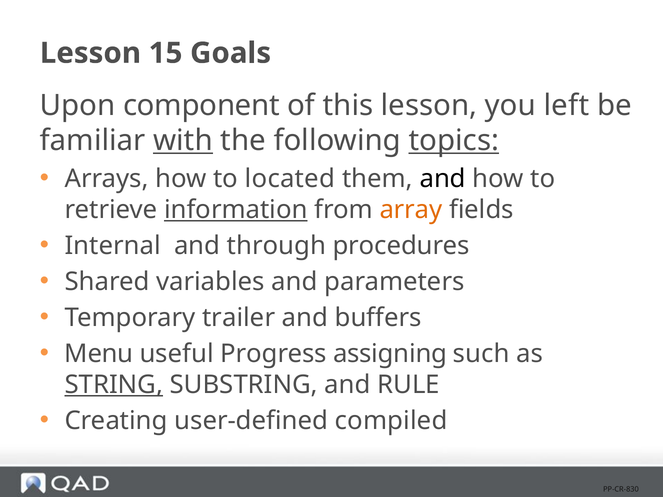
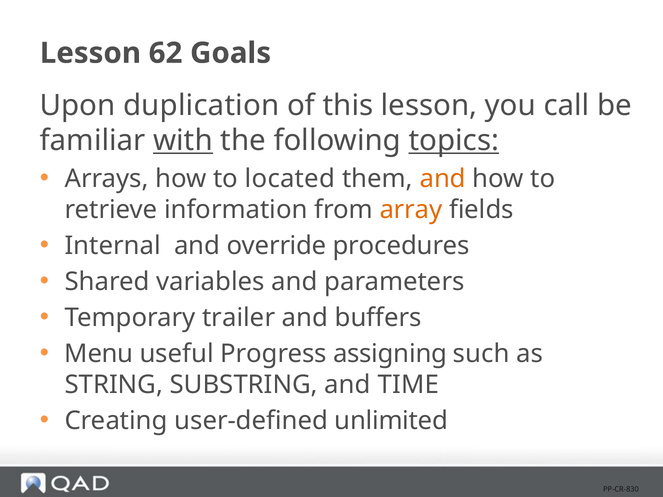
15: 15 -> 62 (166, 53)
component: component -> duplication (201, 105)
left: left -> call (567, 105)
and colour: black -> orange (443, 179)
information underline: present -> none (236, 210)
through: through -> override (277, 246)
STRING underline: present -> none (114, 385)
RULE: RULE -> TIME (408, 385)
compiled: compiled -> unlimited (391, 421)
